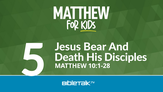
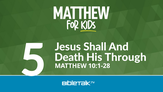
Bear: Bear -> Shall (95, 47)
Disciples: Disciples -> Through (126, 57)
